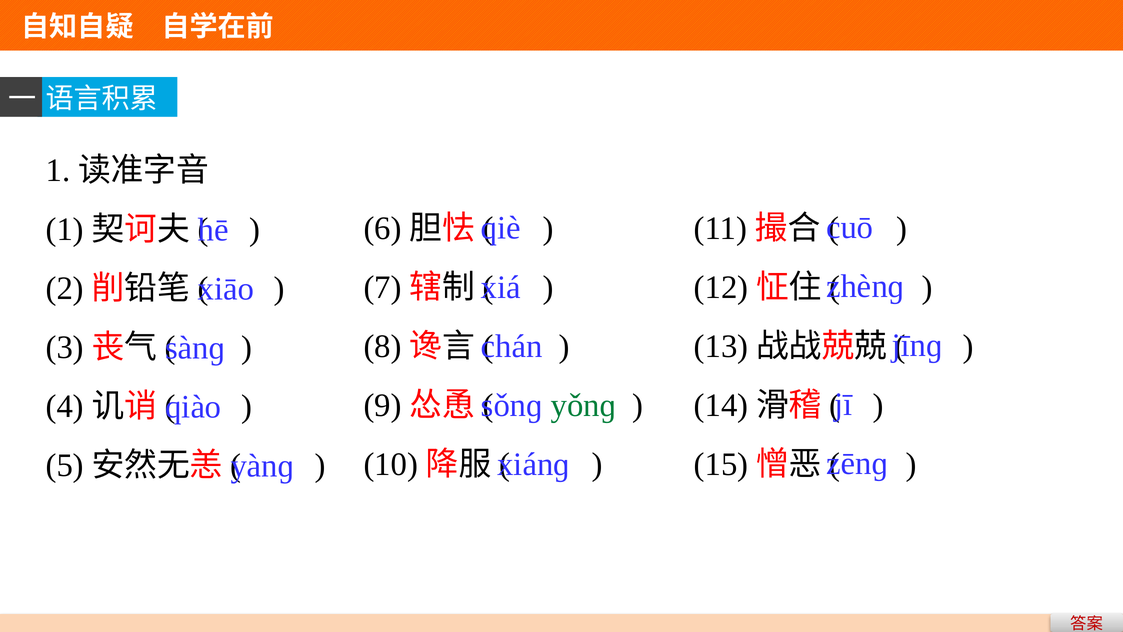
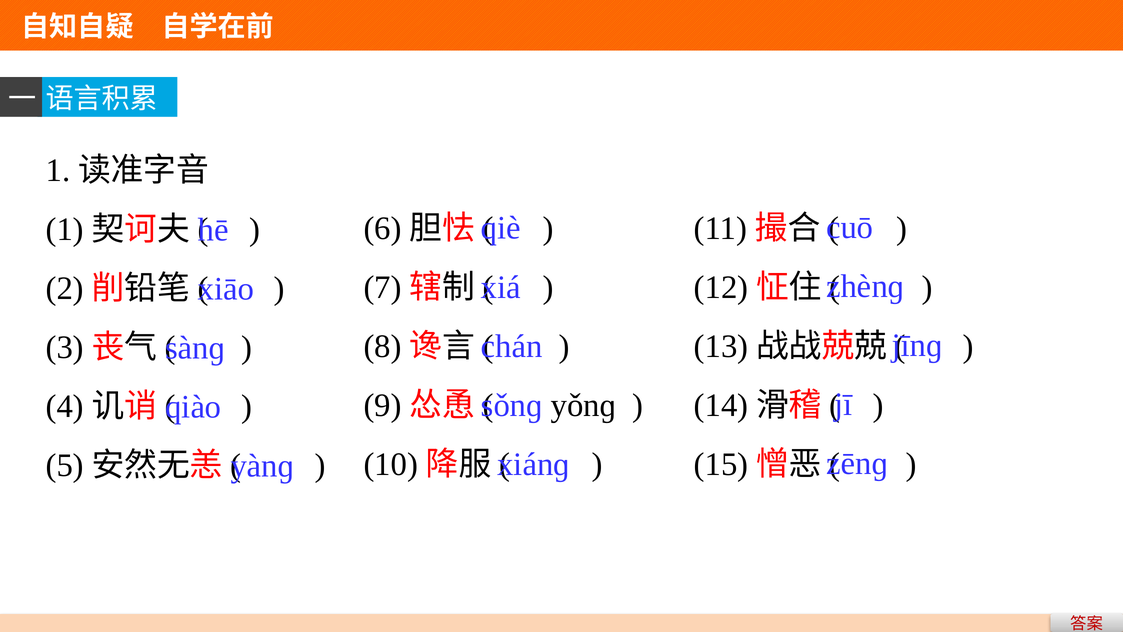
yǒnɡ colour: green -> black (583, 405)
